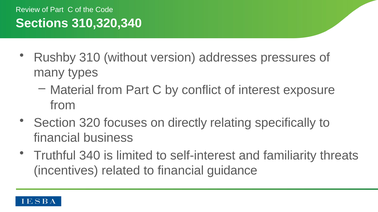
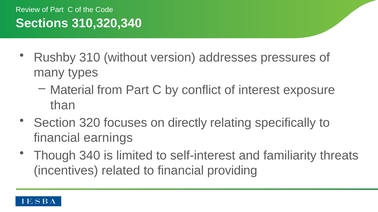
from: from -> than (63, 105)
business: business -> earnings (108, 138)
Truthful: Truthful -> Though (55, 156)
guidance: guidance -> providing (232, 171)
